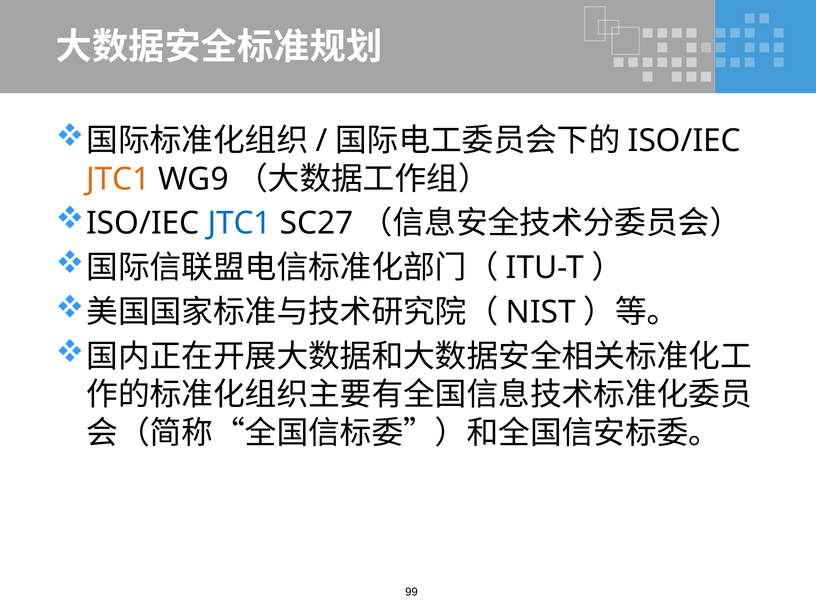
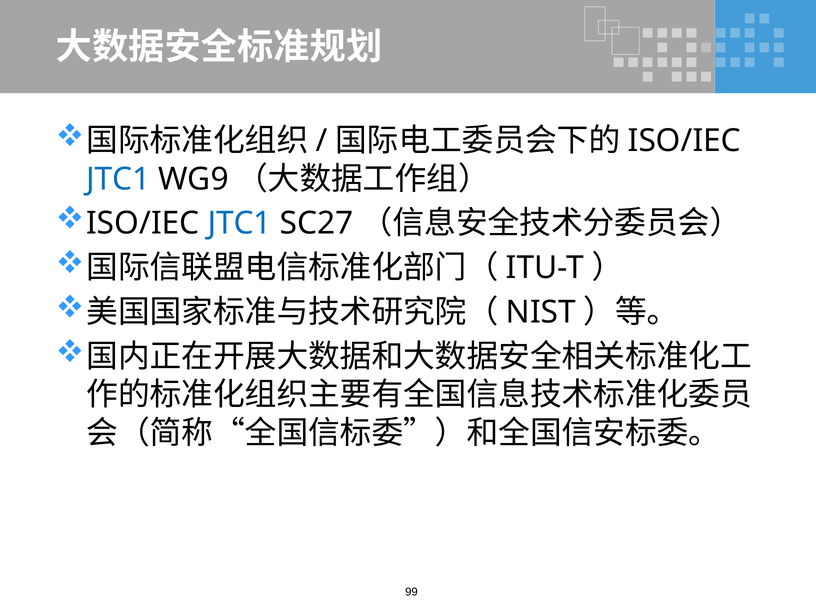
JTC1 colour: orange -> blue (118, 179)
